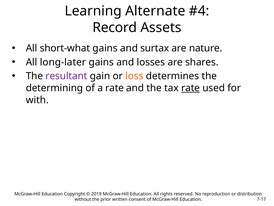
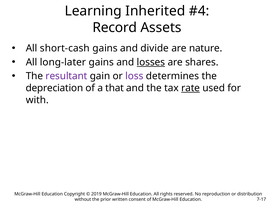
Alternate: Alternate -> Inherited (155, 11)
short-what: short-what -> short-cash (65, 48)
surtax: surtax -> divide (155, 48)
losses underline: none -> present (151, 62)
loss colour: orange -> purple (134, 76)
determining: determining -> depreciation (54, 88)
a rate: rate -> that (115, 88)
